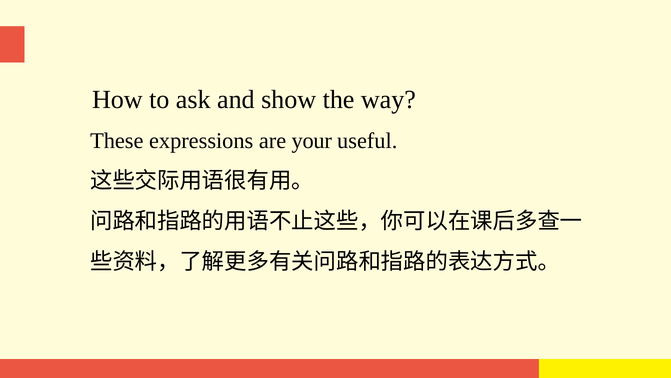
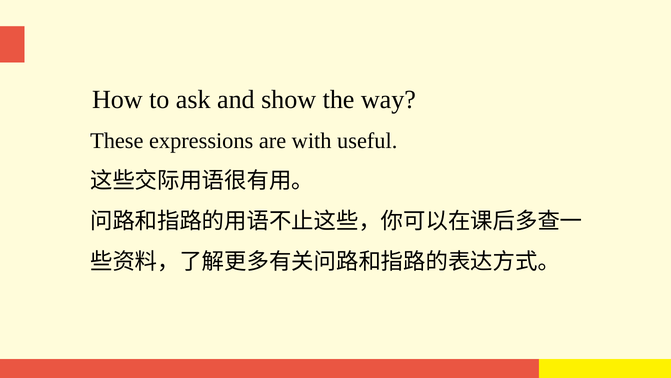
your: your -> with (312, 140)
